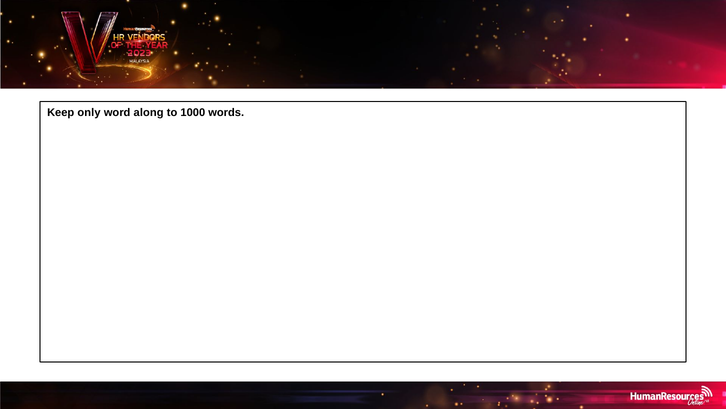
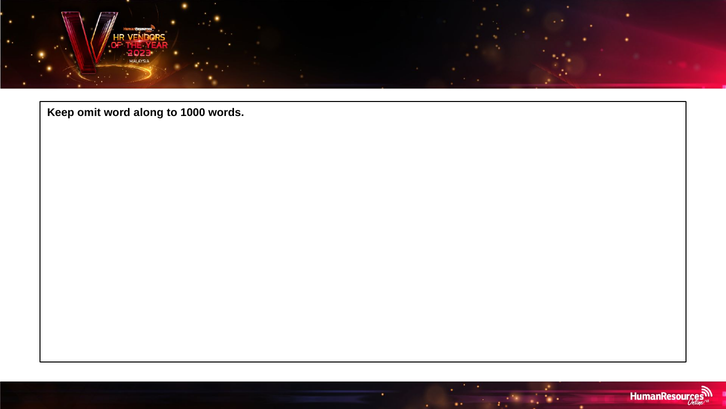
only: only -> omit (89, 112)
